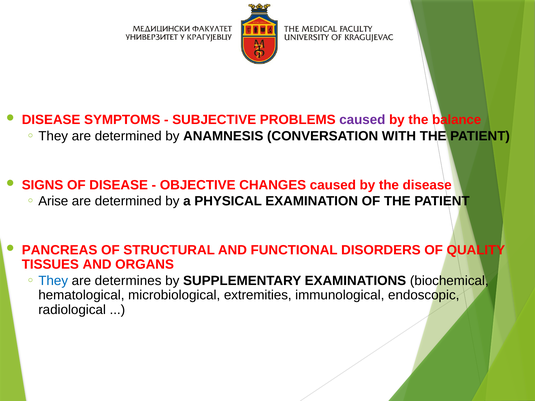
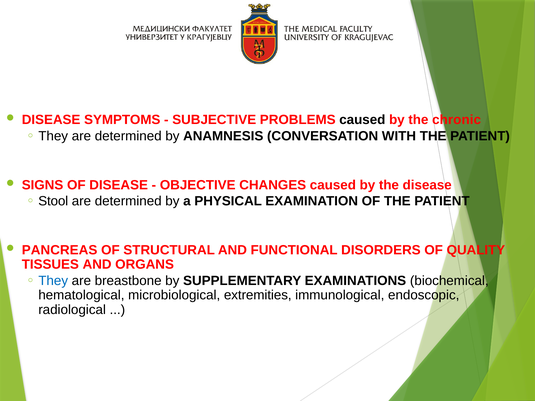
caused colour: purple -> black (362, 120)
balance: balance -> chronic (457, 120)
Arise: Arise -> Stool (53, 201)
determines: determines -> breastbone (128, 281)
